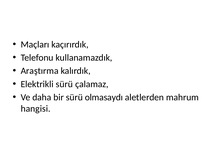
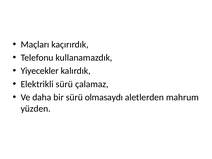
Araştırma: Araştırma -> Yiyecekler (40, 71)
hangisi: hangisi -> yüzden (36, 109)
